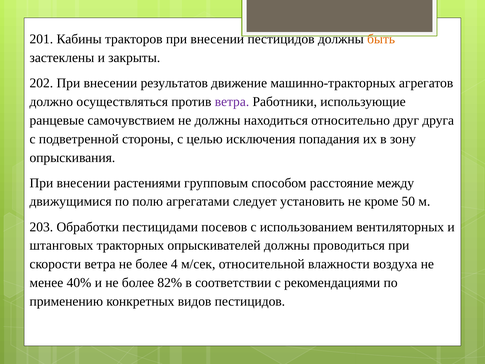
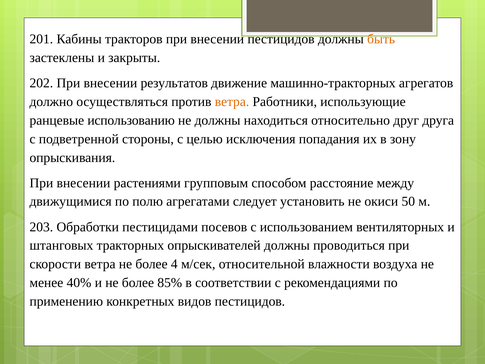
ветра colour: purple -> orange (232, 102)
самочувствием: самочувствием -> использованию (131, 120)
кроме: кроме -> окиси (381, 201)
82%: 82% -> 85% (170, 283)
